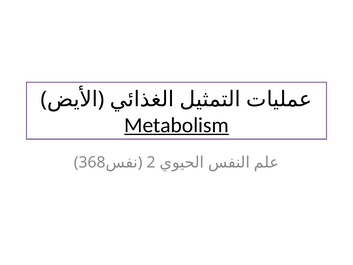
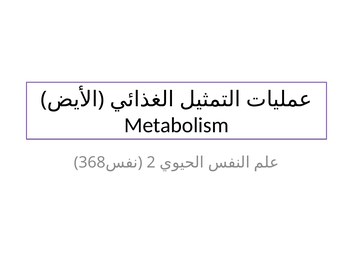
Metabolism underline: present -> none (176, 125)
